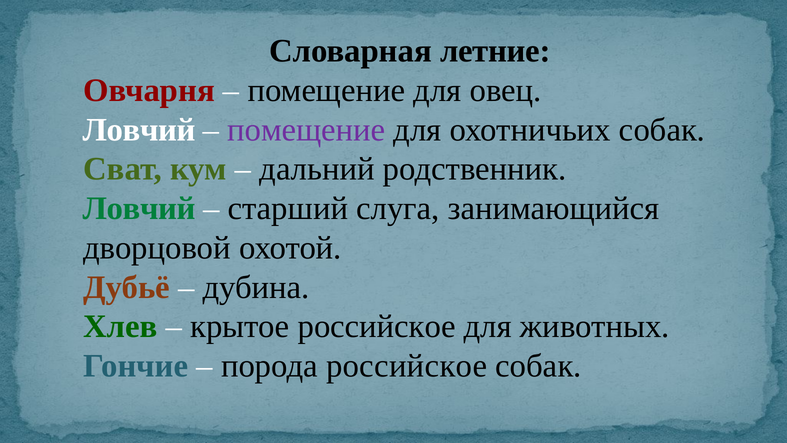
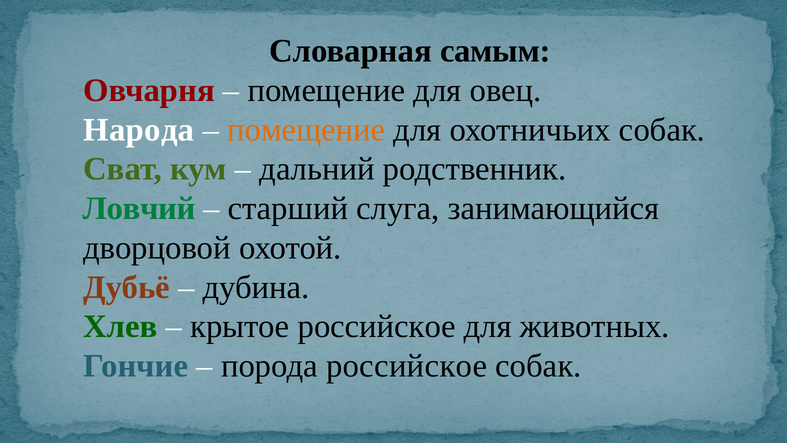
летние: летние -> самым (495, 51)
Ловчий: Ловчий -> Народа (139, 130)
помещение colour: purple -> orange (306, 130)
